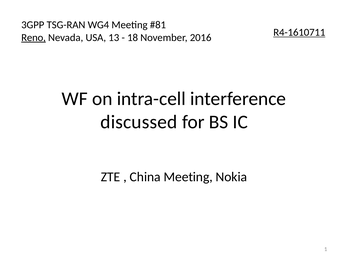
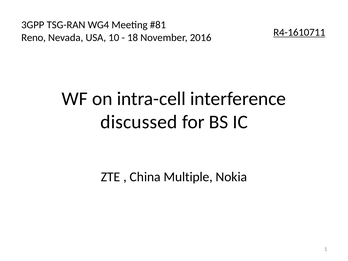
Reno underline: present -> none (34, 38)
13: 13 -> 10 (114, 38)
China Meeting: Meeting -> Multiple (188, 177)
